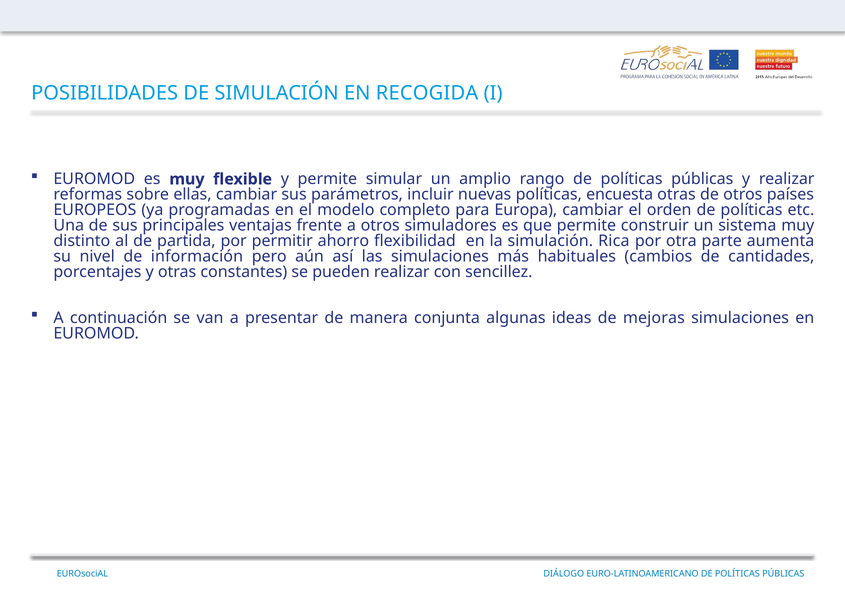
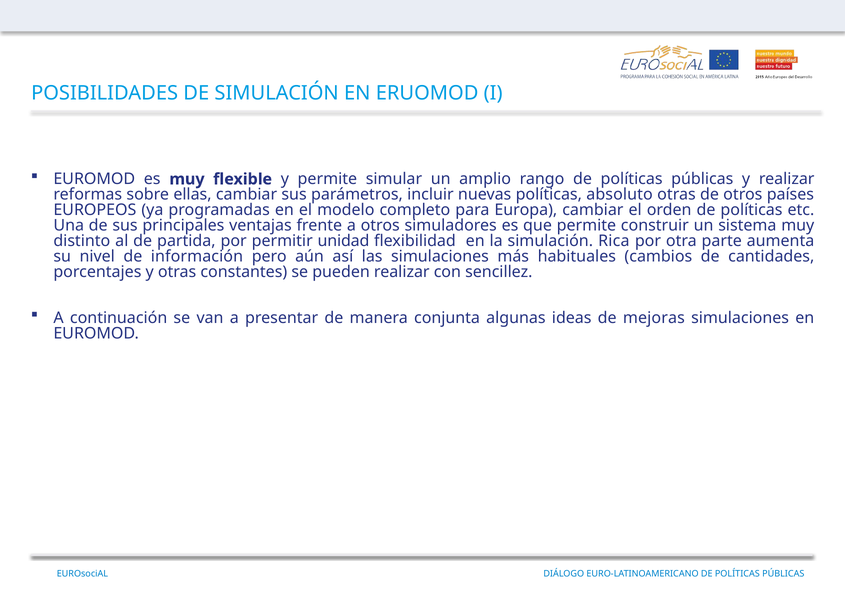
RECOGIDA: RECOGIDA -> ERUOMOD (427, 93)
encuesta: encuesta -> absoluto (620, 195)
ahorro: ahorro -> unidad (343, 241)
